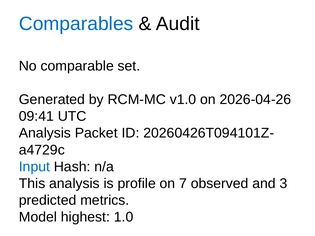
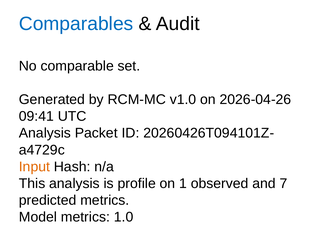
Input colour: blue -> orange (34, 167)
7: 7 -> 1 (183, 184)
3: 3 -> 7 (284, 184)
Model highest: highest -> metrics (85, 217)
